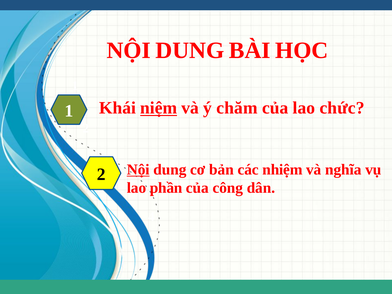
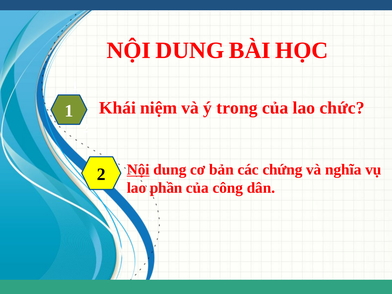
niệm underline: present -> none (159, 108)
chăm: chăm -> trong (237, 108)
nhiệm: nhiệm -> chứng (282, 170)
